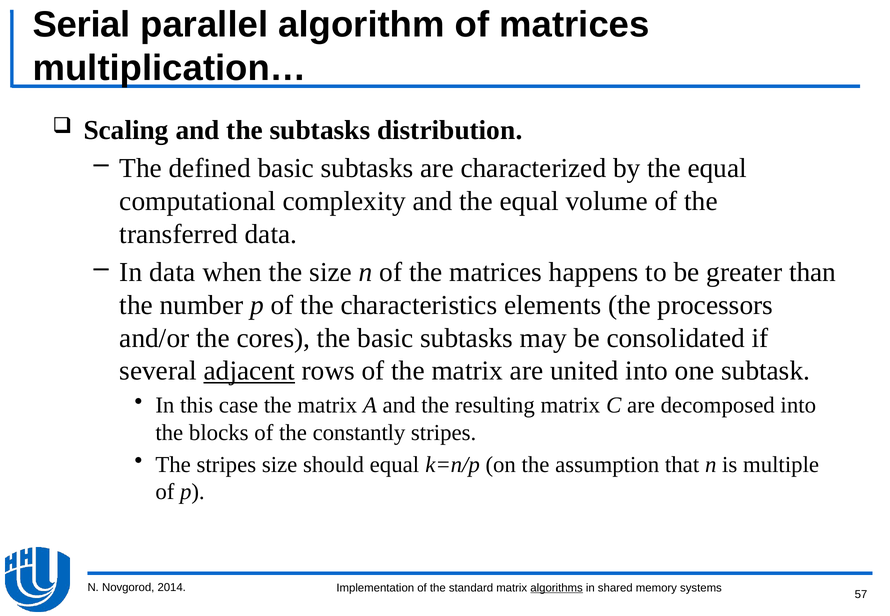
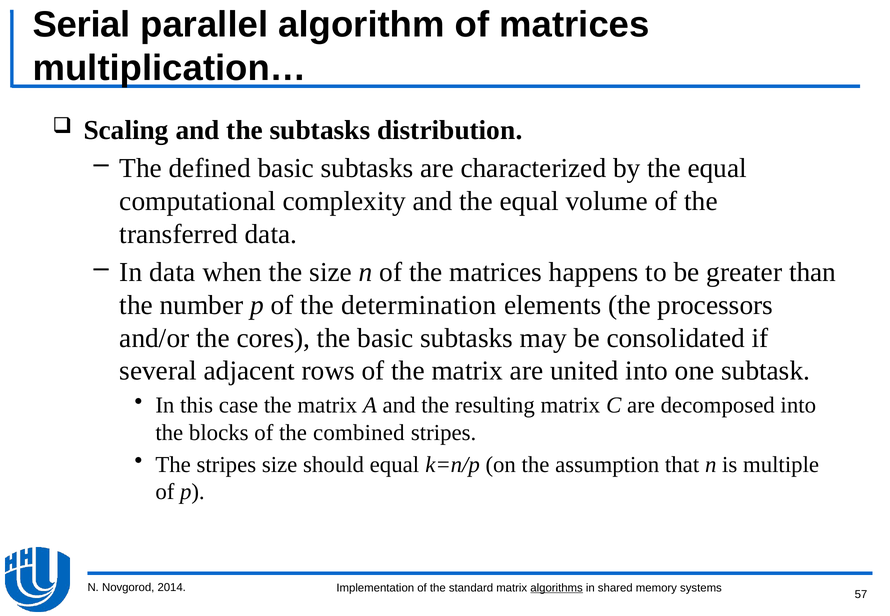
characteristics: characteristics -> determination (419, 305)
adjacent underline: present -> none (249, 371)
constantly: constantly -> combined (359, 433)
